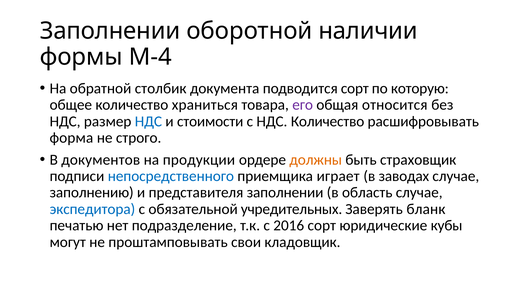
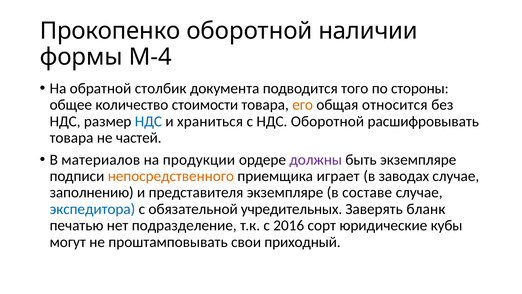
Заполнении: Заполнении -> Прокопенко (110, 31)
подводится сорт: сорт -> того (355, 88)
которую: которую -> стороны (420, 88)
храниться: храниться -> стоимости (205, 105)
его colour: purple -> orange (303, 105)
стоимости: стоимости -> храниться (210, 121)
НДС Количество: Количество -> Оборотной (327, 121)
форма: форма -> товара (72, 138)
строго: строго -> частей (139, 138)
документов: документов -> материалов (101, 159)
должны colour: orange -> purple (316, 159)
быть страховщик: страховщик -> экземпляре (418, 159)
непосредственного colour: blue -> orange (171, 176)
представителя заполнении: заполнении -> экземпляре (285, 192)
область: область -> составе (367, 192)
кладовщик: кладовщик -> приходный (303, 242)
